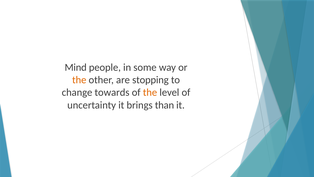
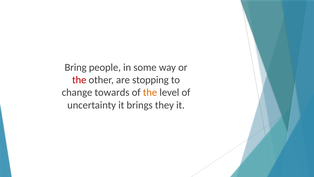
Mind: Mind -> Bring (76, 67)
the colour: orange -> red (79, 80)
than: than -> they (164, 105)
